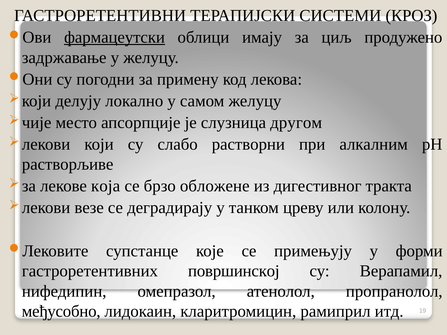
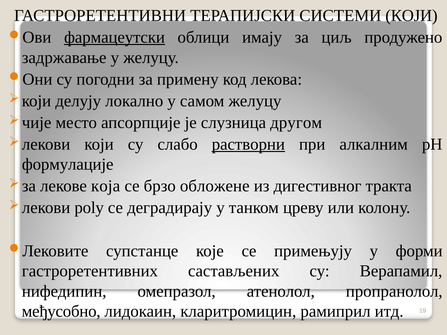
СИСТЕМИ КРОЗ: КРОЗ -> КОЈИ (411, 16)
растворни underline: none -> present (248, 144)
растворљиве: растворљиве -> формулације (68, 164)
везе: везе -> poly (89, 208)
површинској: површинској -> састављених (234, 271)
